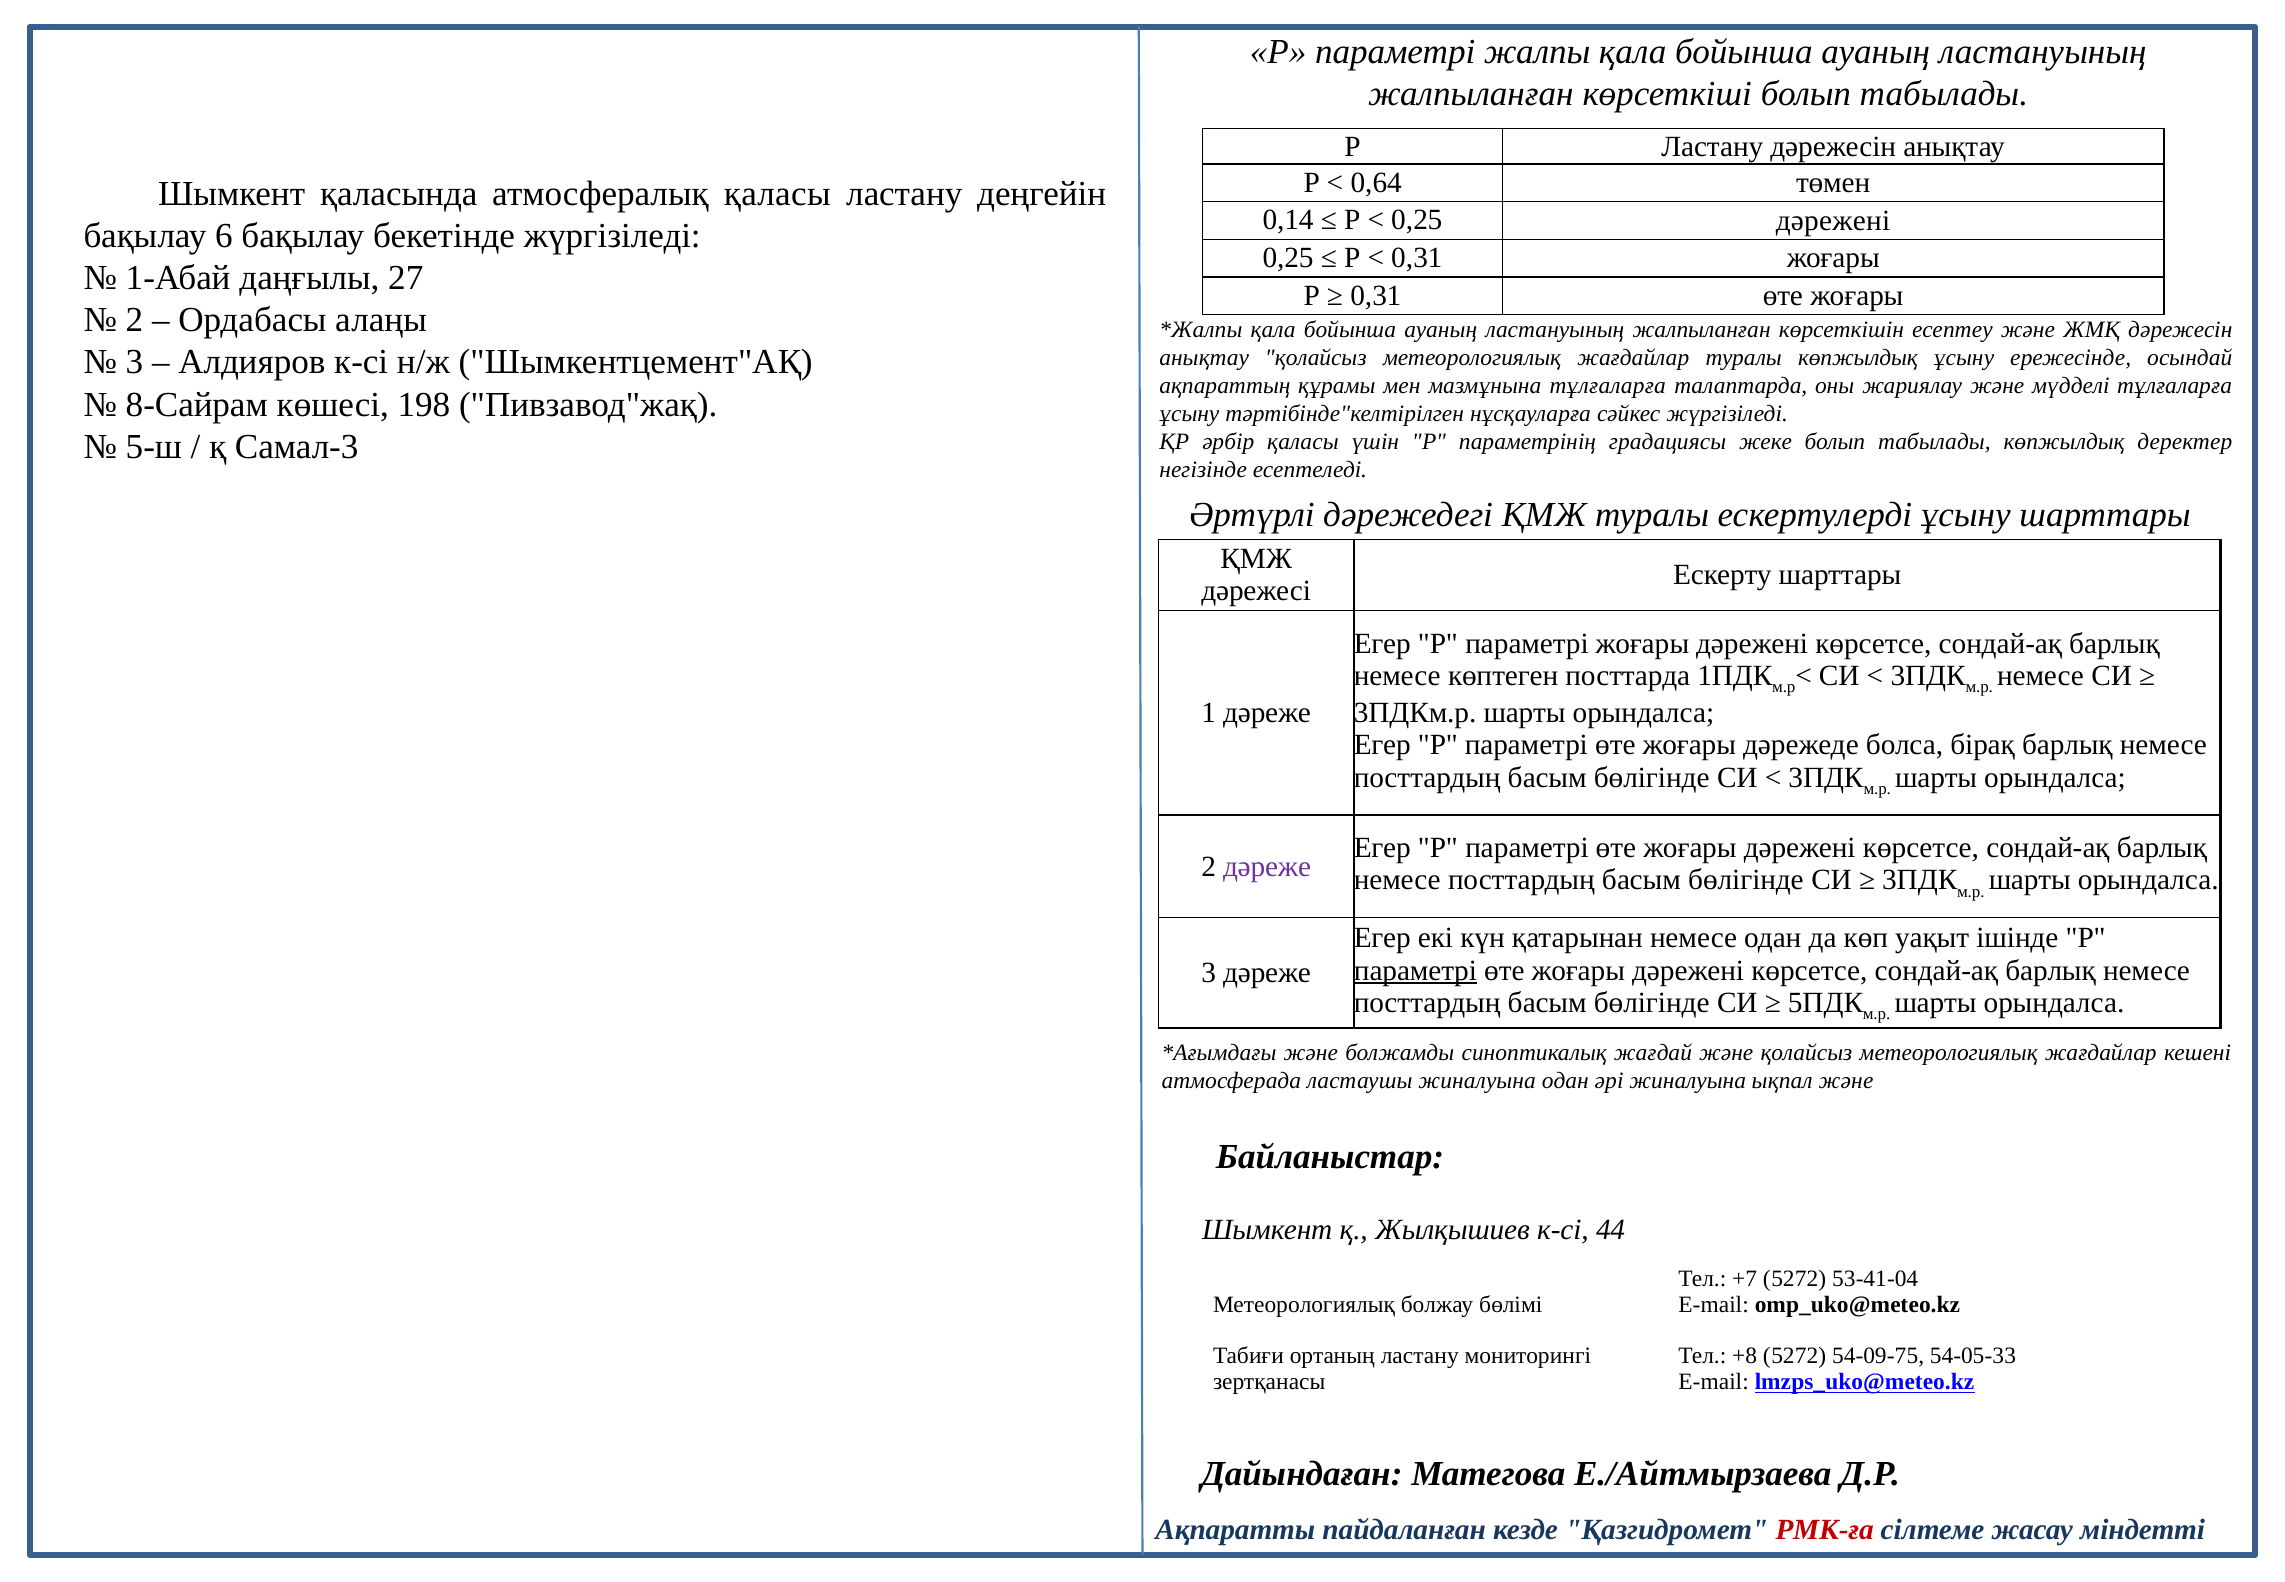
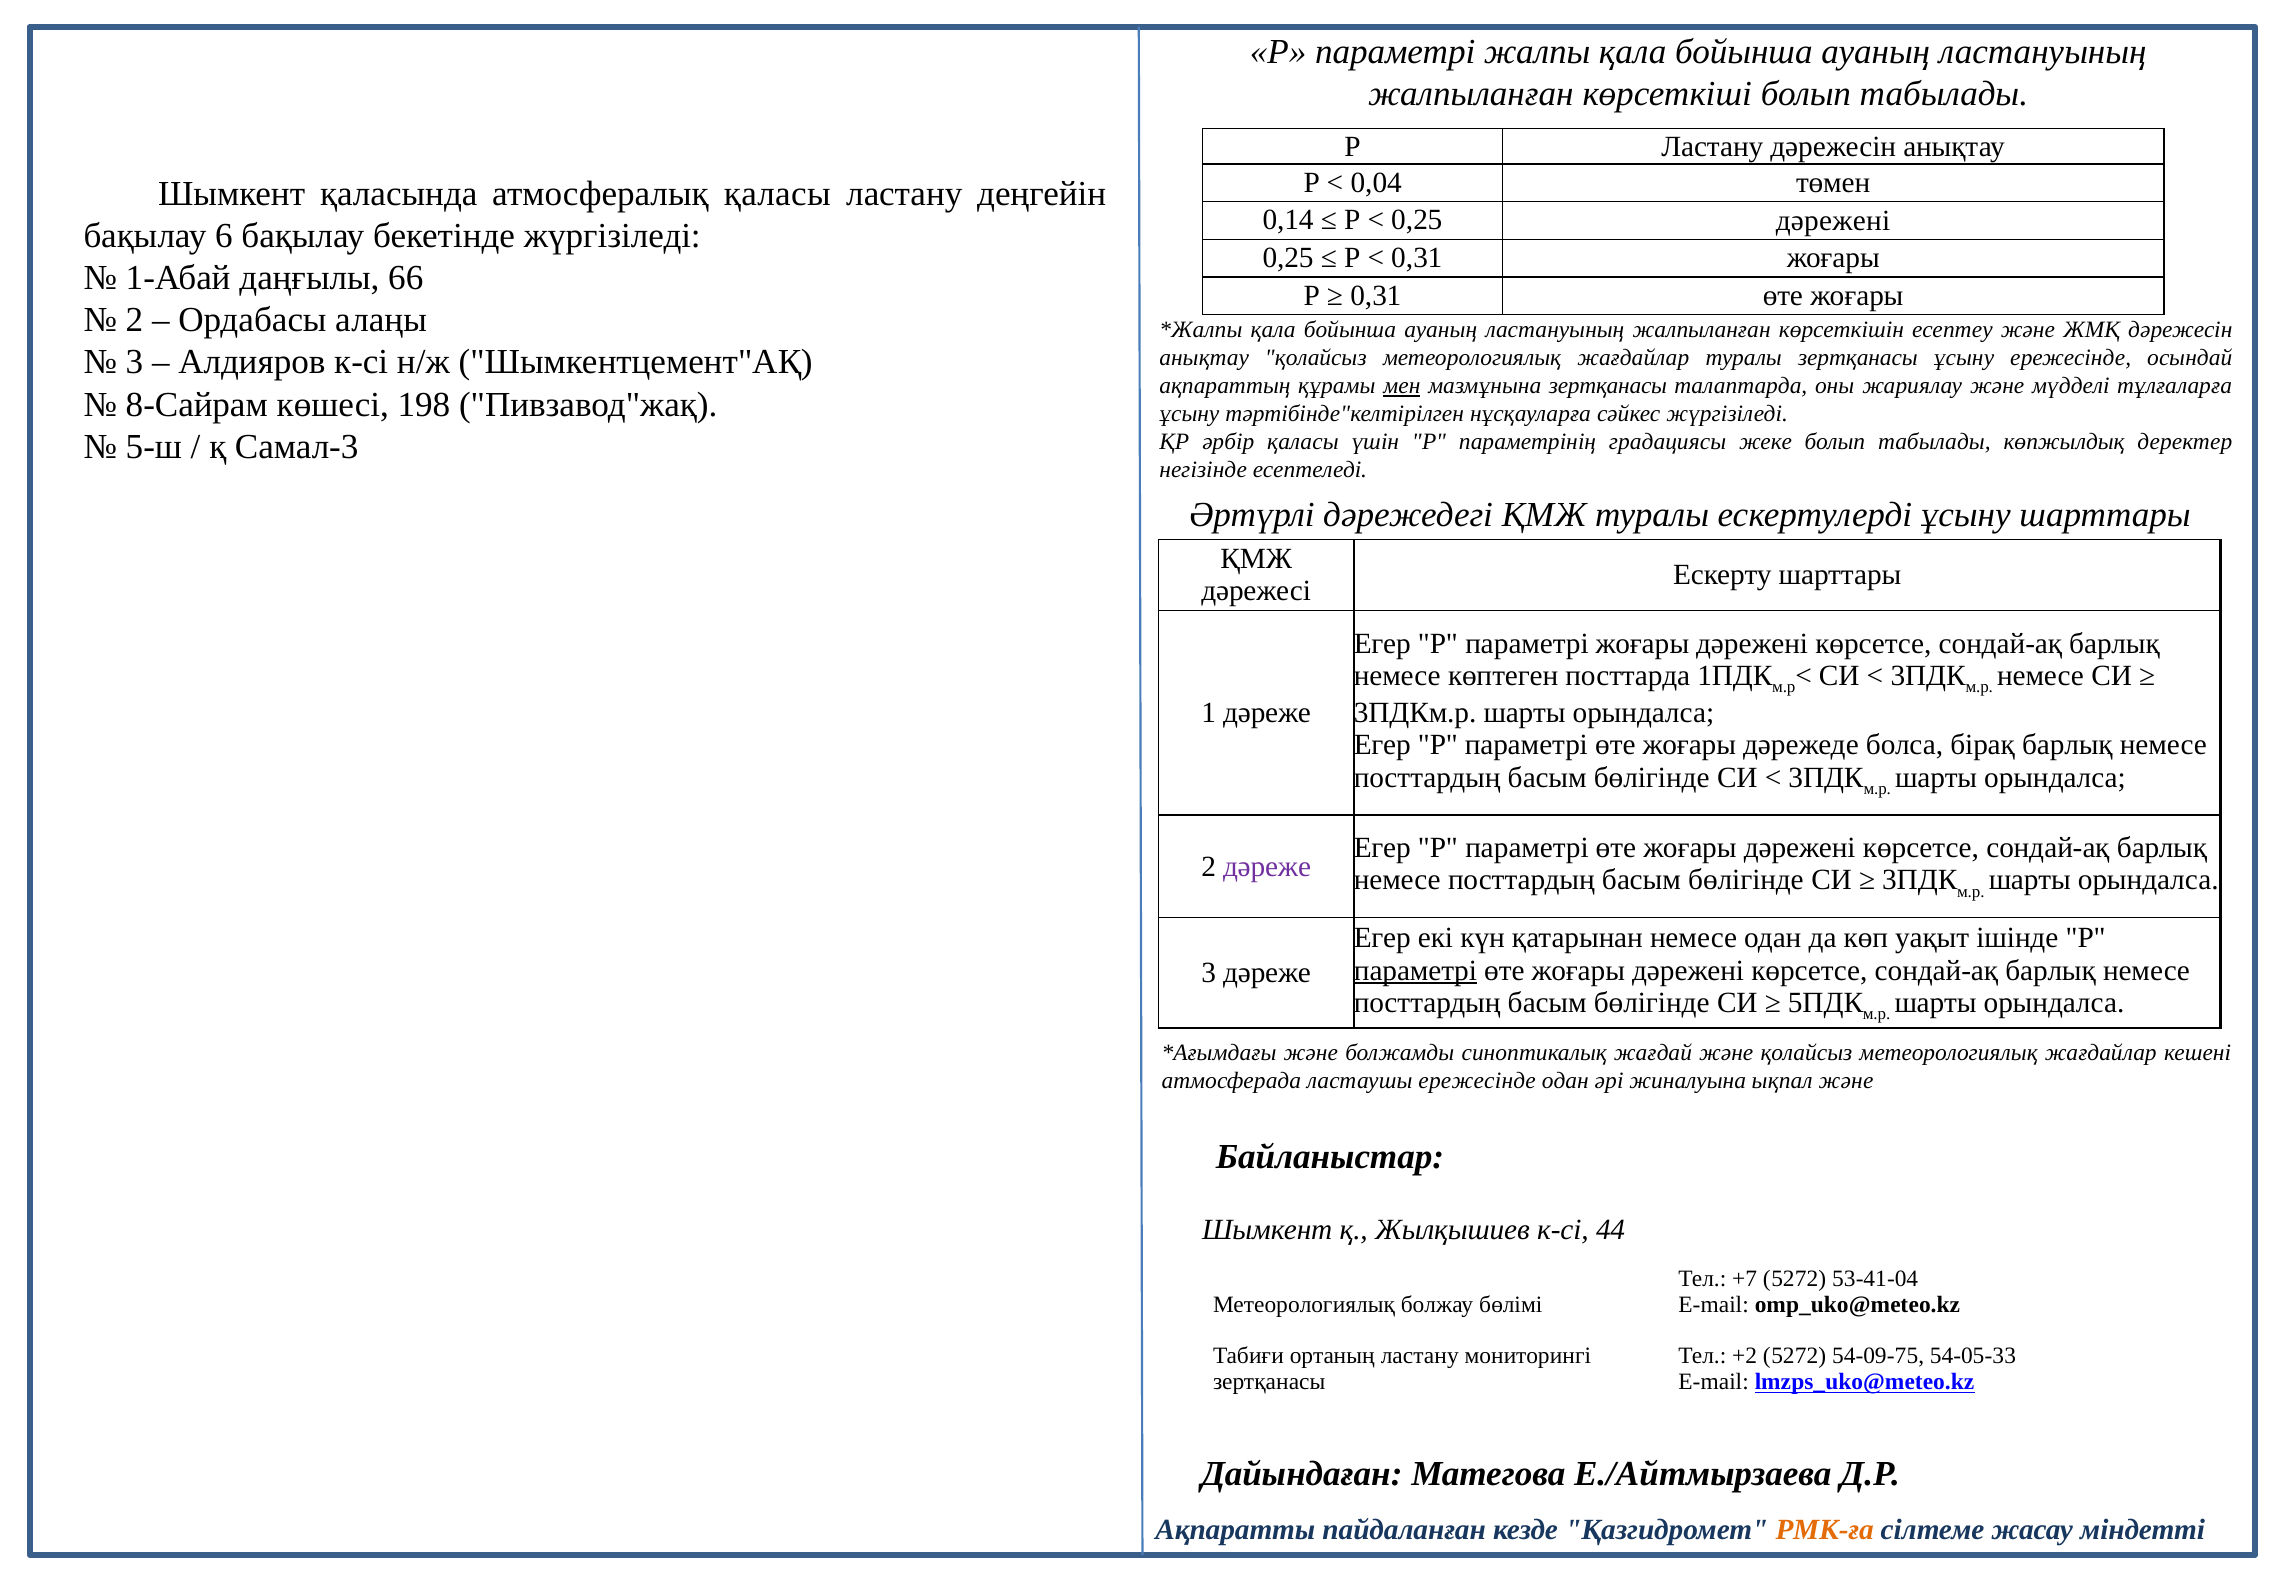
0,64: 0,64 -> 0,04 (1376, 182)
27: 27 -> 66 (406, 278)
туралы көпжылдық: көпжылдық -> зертқанасы (1858, 358)
мен underline: none -> present (1402, 386)
мазмұнына тұлғаларға: тұлғаларға -> зертқанасы (1608, 386)
ластаушы жиналуына: жиналуына -> ережесінде (1477, 1081)
+8: +8 -> +2 (1745, 1356)
РМК-ға colour: red -> orange (1825, 1529)
